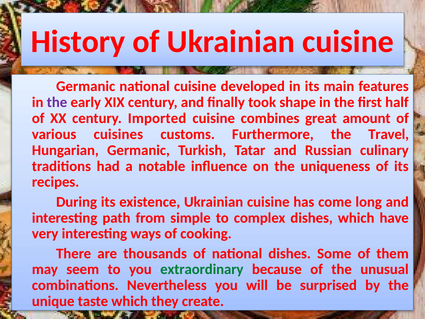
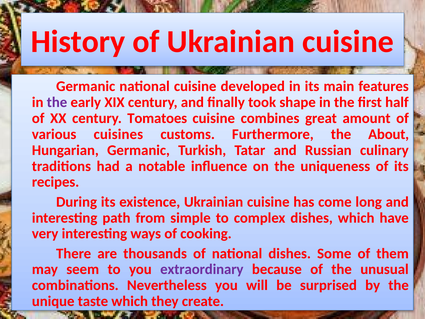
Imported: Imported -> Tomatoes (157, 118)
Travel: Travel -> About (389, 134)
extraordinary colour: green -> purple (202, 269)
